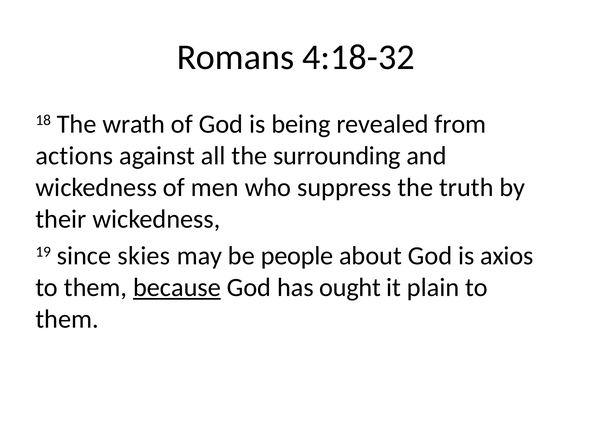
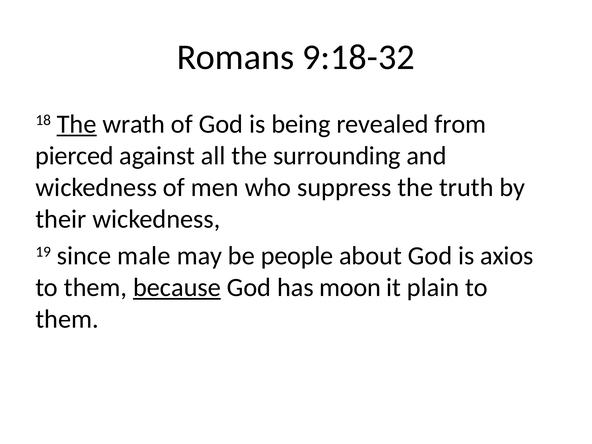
4:18-32: 4:18-32 -> 9:18-32 (358, 57)
The underline: none -> present (77, 124)
actions: actions -> pierced (74, 156)
skies: skies -> male (144, 256)
ought: ought -> moon (350, 288)
